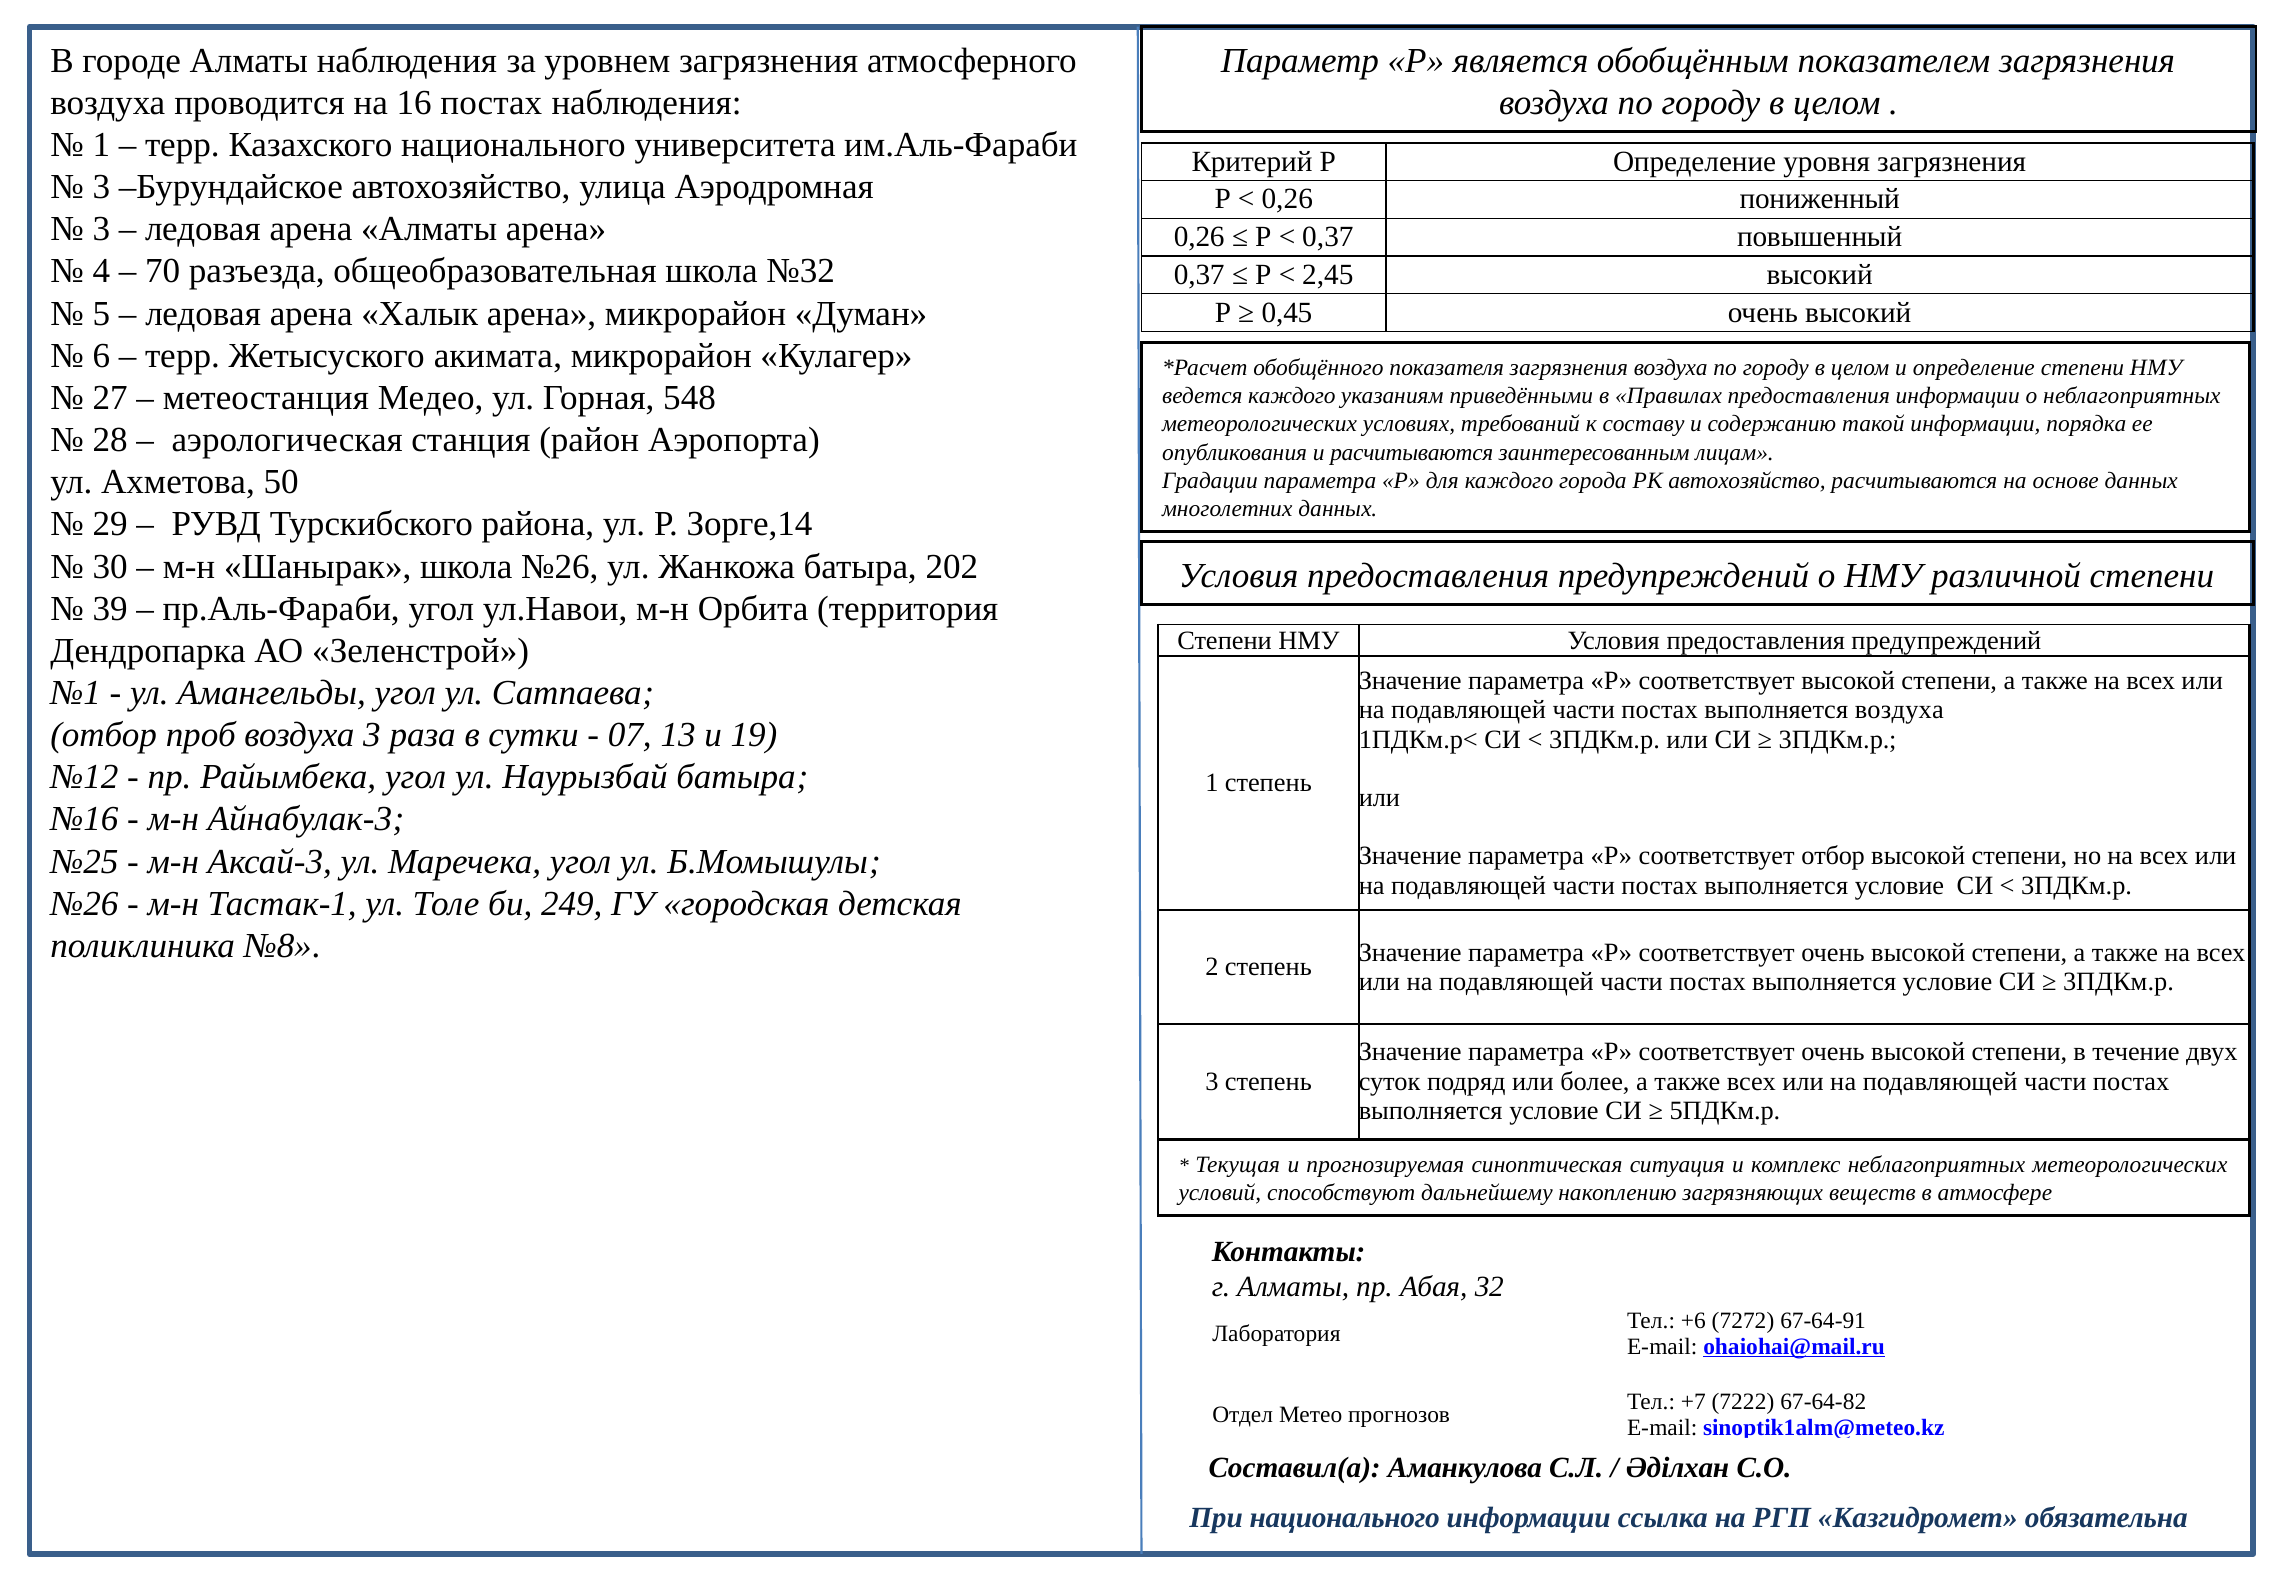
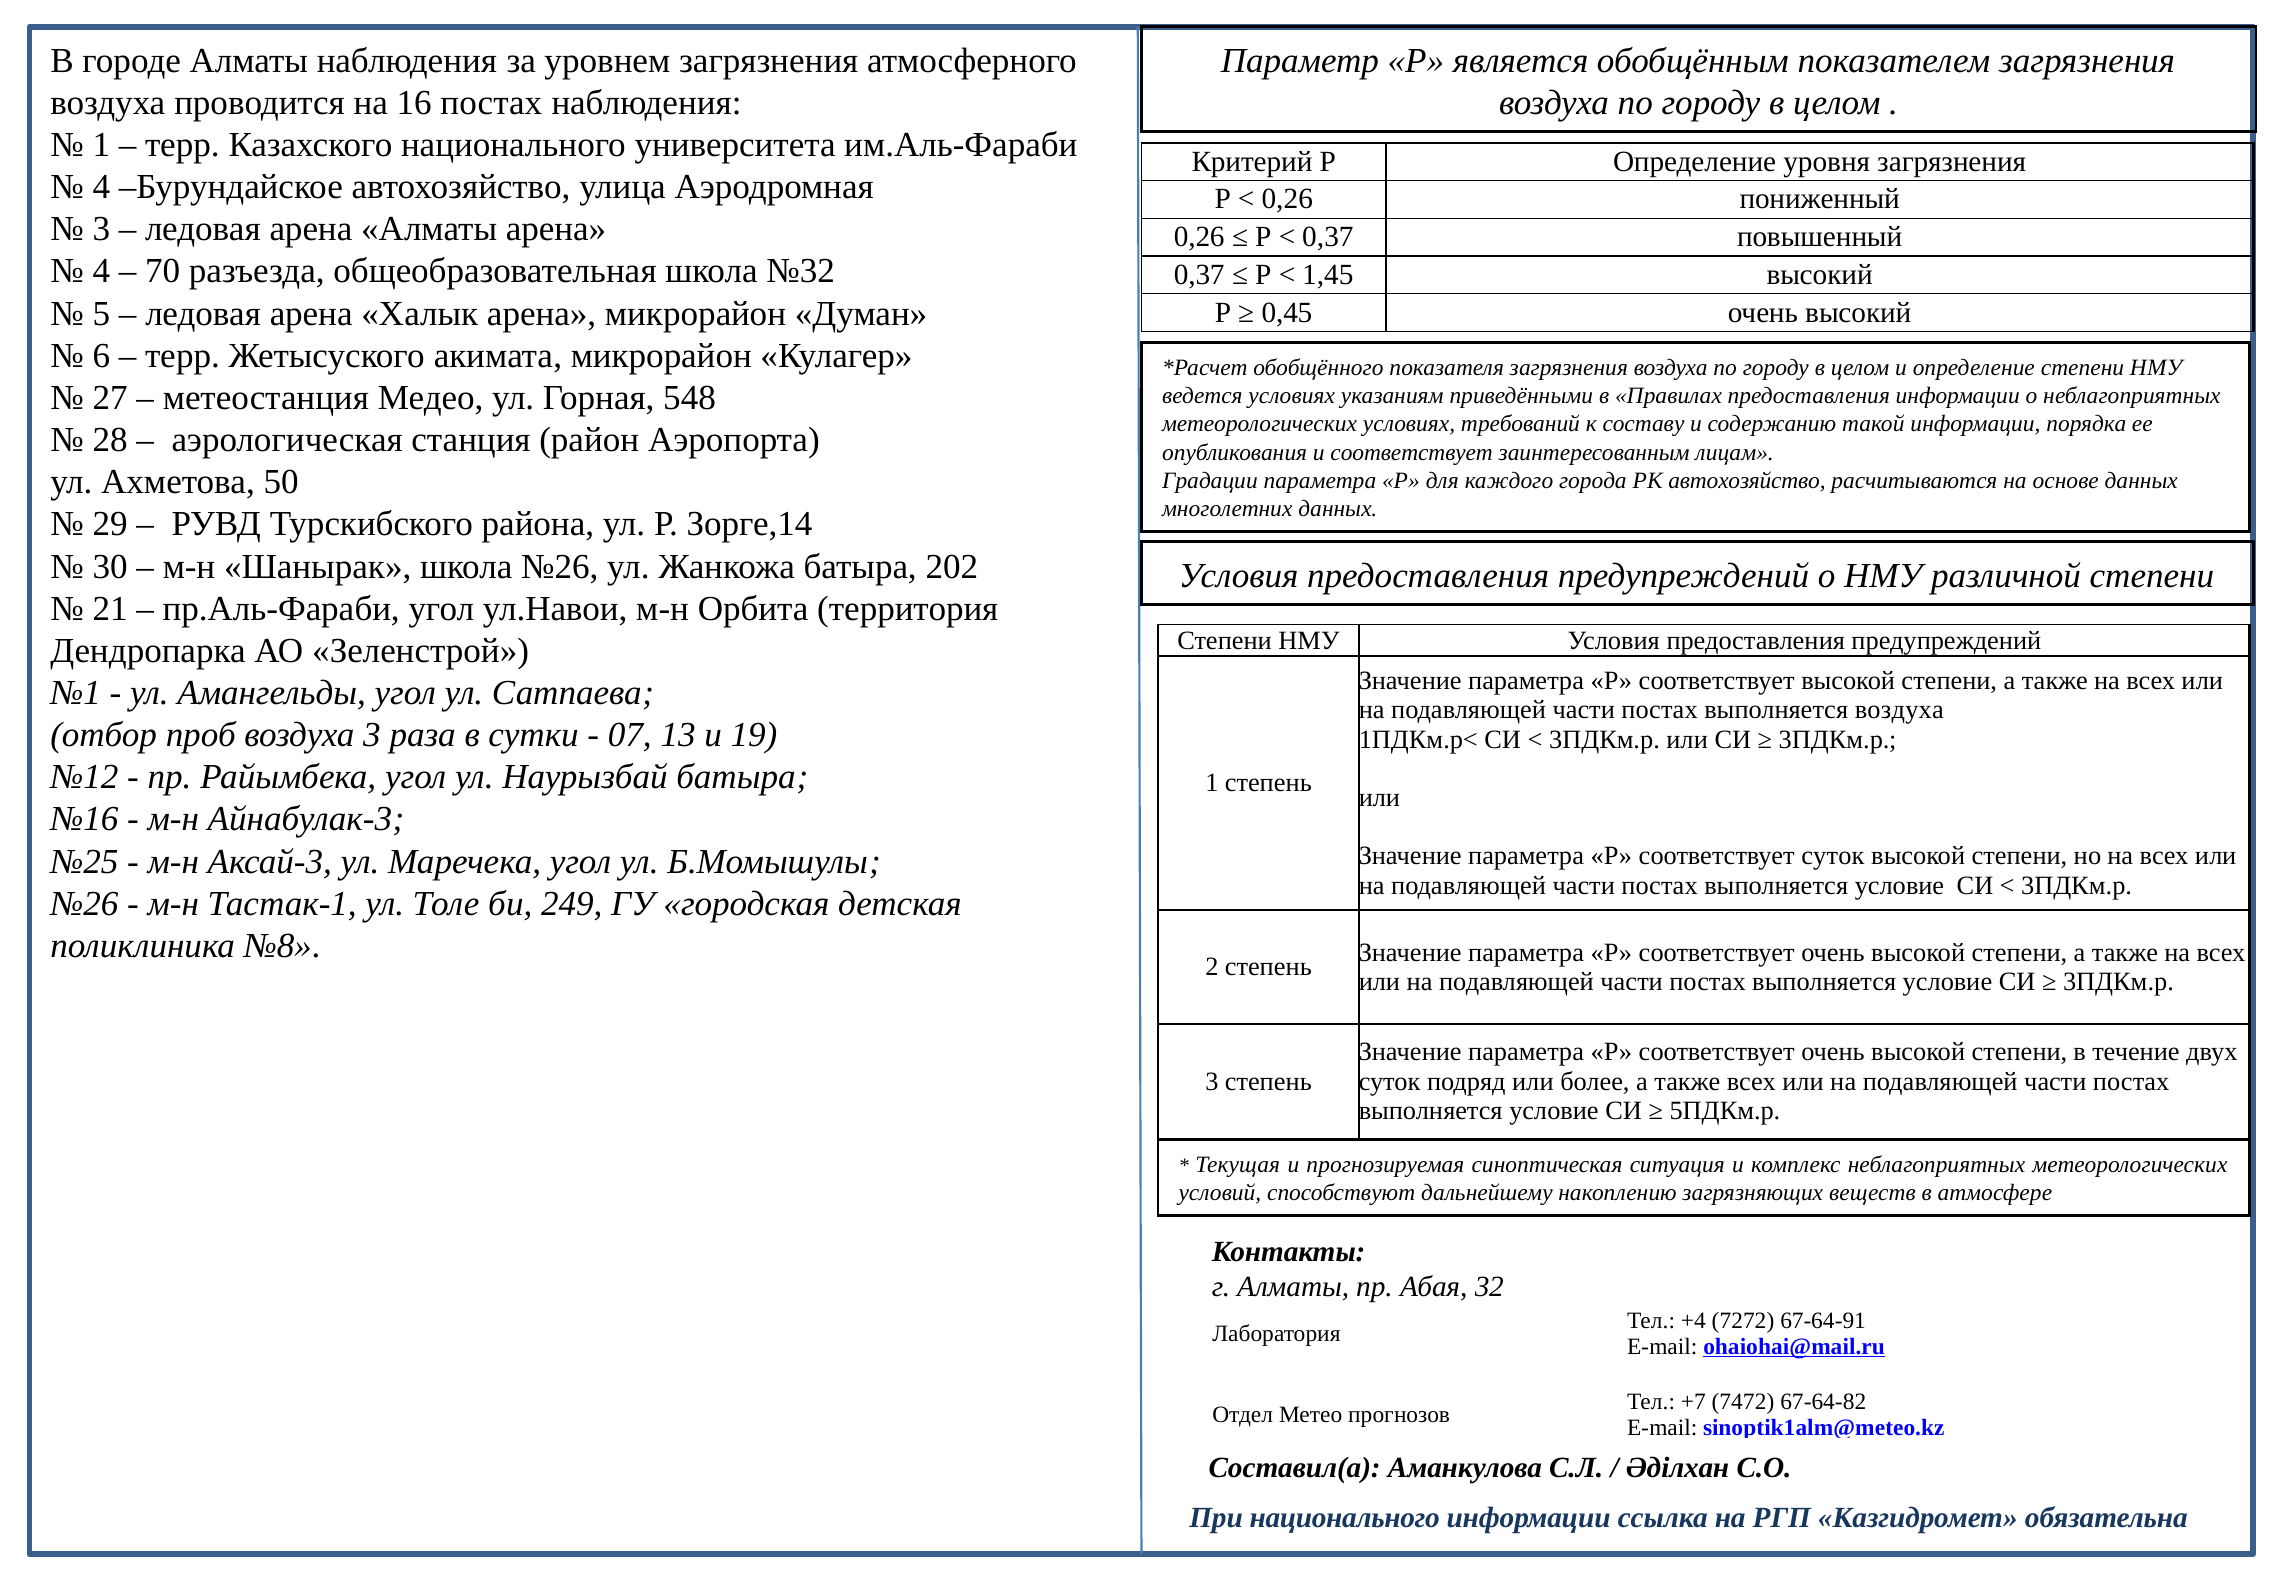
3: 3 -> 4 (101, 187)
2,45: 2,45 -> 1,45 (1328, 275)
ведется каждого: каждого -> условиях (1292, 396)
и расчитываются: расчитываются -> соответствует (1412, 452)
39: 39 -> 21 (110, 608)
соответствует отбор: отбор -> суток (1833, 856)
+6: +6 -> +4 (1693, 1320)
7222: 7222 -> 7472 (1743, 1402)
